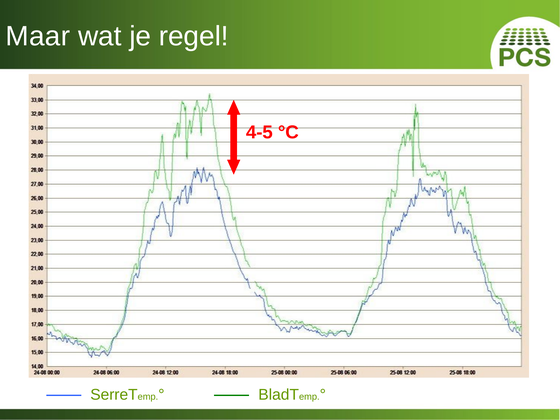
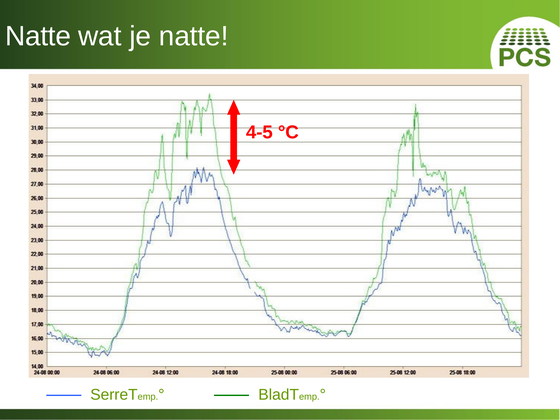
Maar: Maar -> Natte (38, 36)
je regel: regel -> natte (194, 36)
